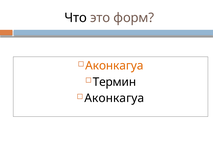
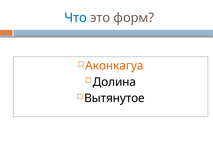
Что colour: black -> blue (76, 18)
Термин: Термин -> Долина (114, 82)
Аконкагуа: Аконкагуа -> Вытянутое (114, 98)
